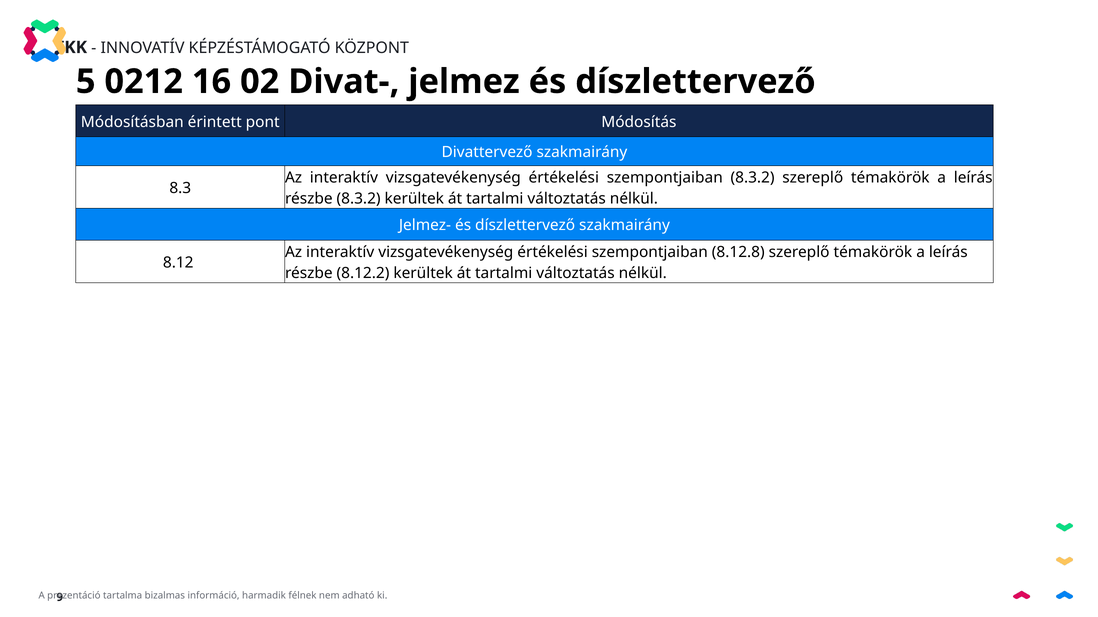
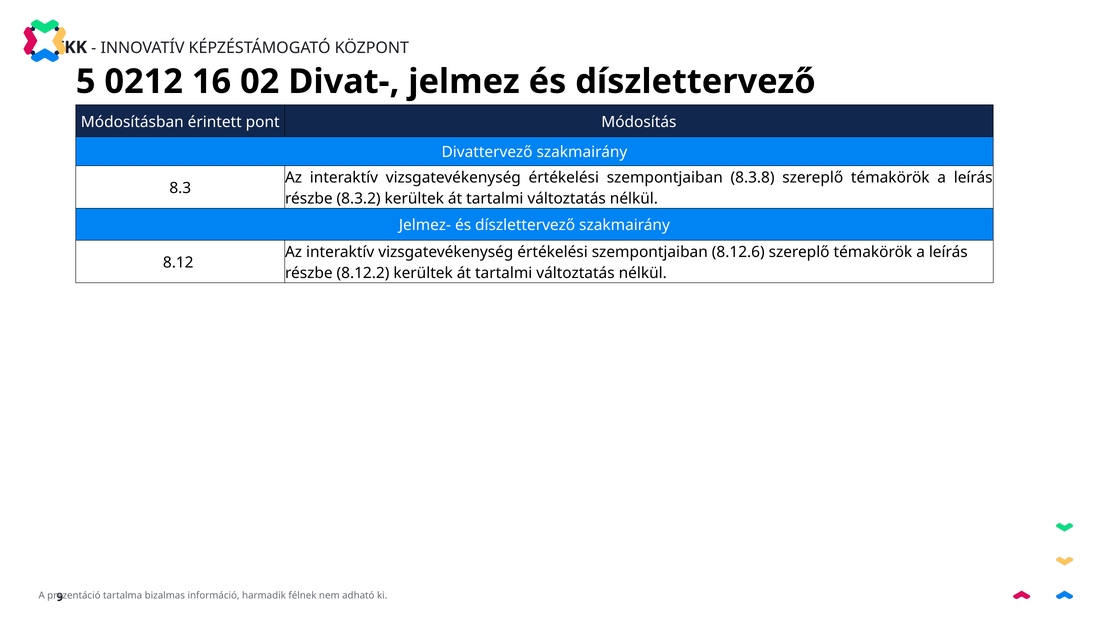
szempontjaiban 8.3.2: 8.3.2 -> 8.3.8 (753, 178)
8.12.8: 8.12.8 -> 8.12.6 (738, 252)
